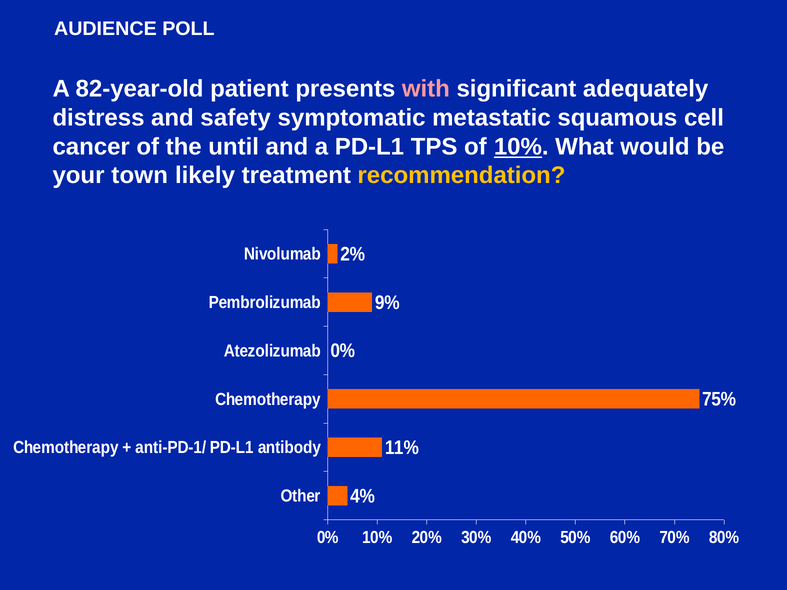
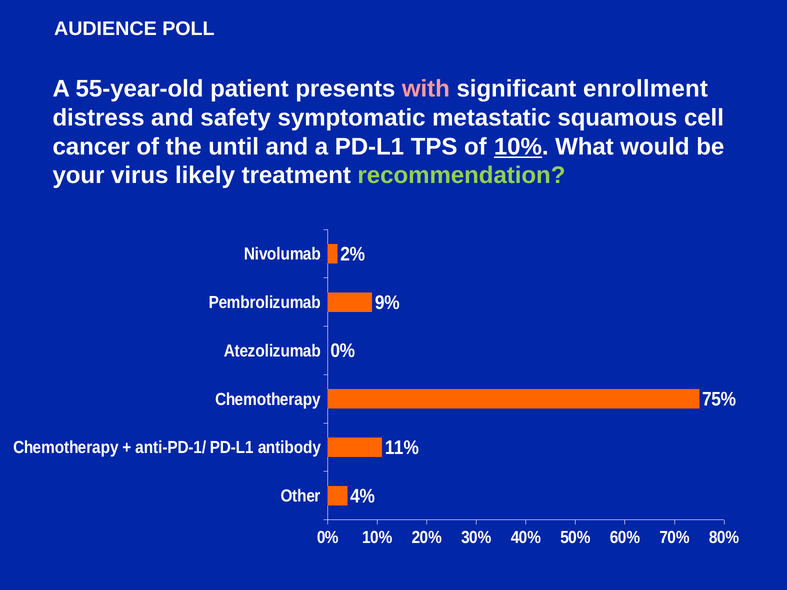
82-year-old: 82-year-old -> 55-year-old (140, 89)
adequately: adequately -> enrollment (645, 89)
town: town -> virus (140, 176)
recommendation colour: yellow -> light green (461, 176)
